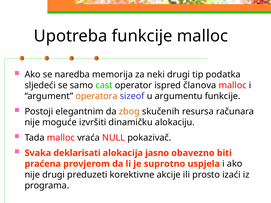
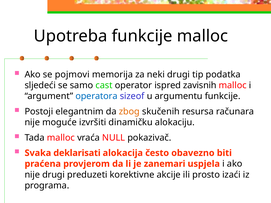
naredba: naredba -> pojmovi (72, 75)
članova: članova -> zavisnih (200, 85)
operatora colour: orange -> blue (96, 96)
jasno: jasno -> često (157, 153)
suprotno: suprotno -> zanemari (165, 164)
